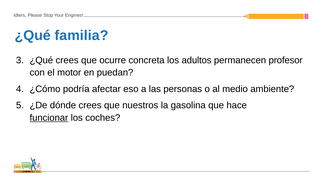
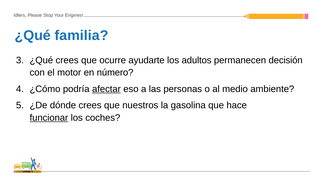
concreta: concreta -> ayudarte (147, 60)
profesor: profesor -> decisión (286, 60)
puedan: puedan -> número (115, 73)
afectar underline: none -> present (106, 89)
